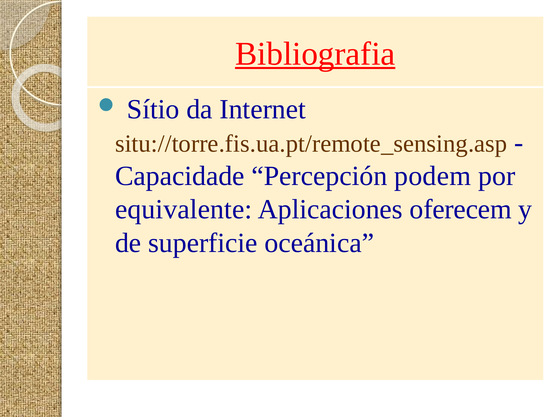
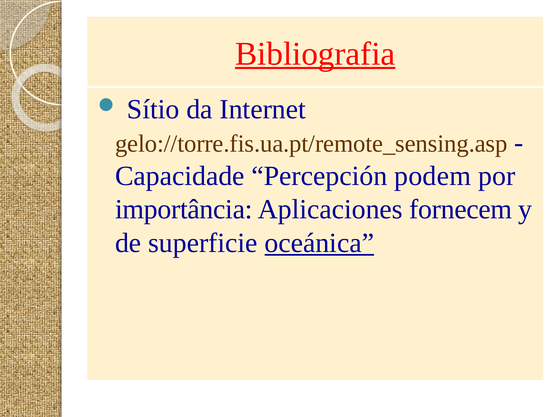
situ://torre.fis.ua.pt/remote_sensing.asp: situ://torre.fis.ua.pt/remote_sensing.asp -> gelo://torre.fis.ua.pt/remote_sensing.asp (311, 144)
equivalente: equivalente -> importância (184, 209)
oferecem: oferecem -> fornecem (461, 209)
oceánica underline: none -> present (319, 243)
